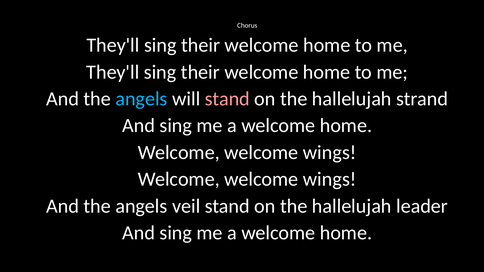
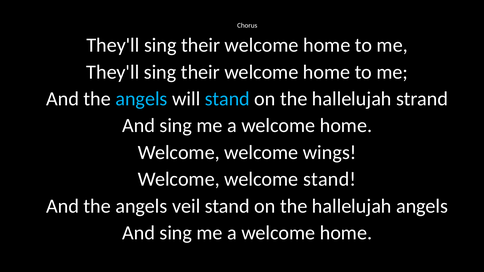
stand colour: pink -> light blue (227, 99)
wings: wings -> stand (330, 179)
hallelujah leader: leader -> angels (422, 206)
